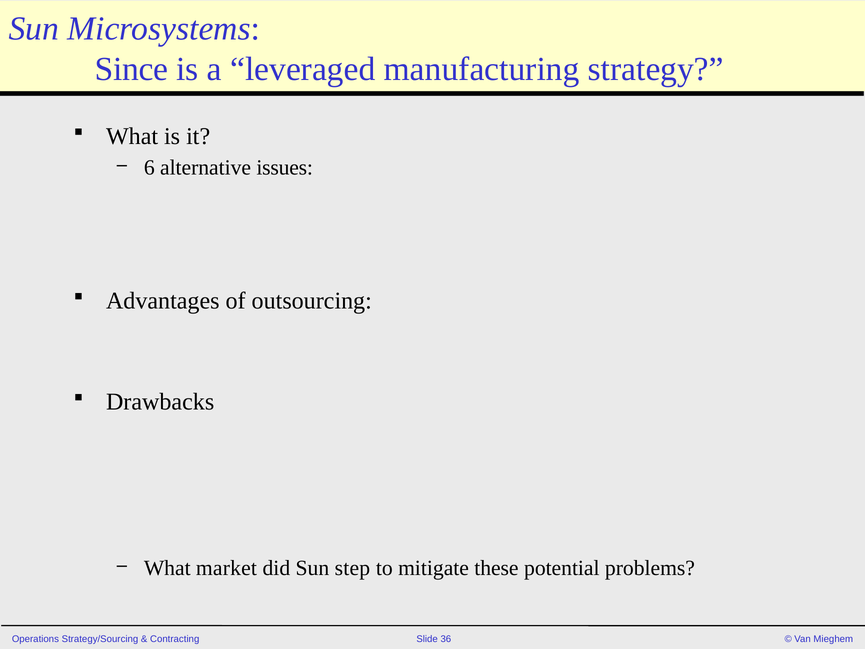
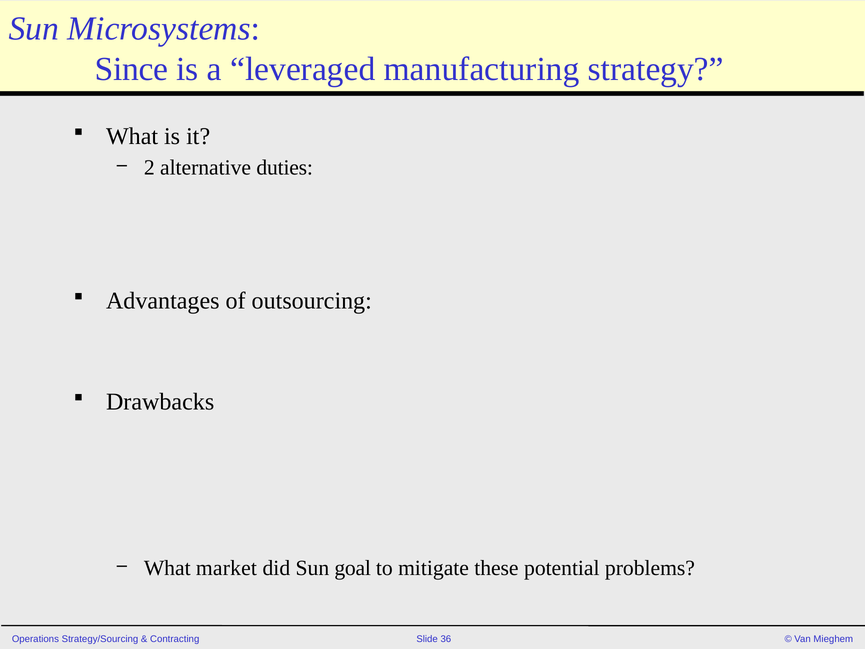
6: 6 -> 2 (149, 168)
issues: issues -> duties (285, 168)
step: step -> goal (353, 568)
